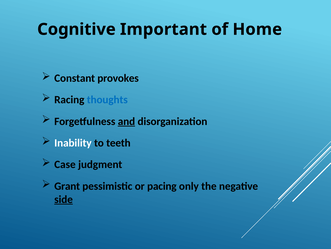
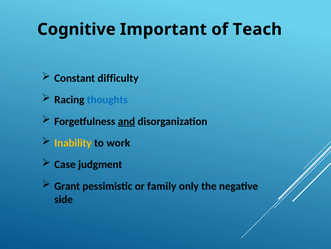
Home: Home -> Teach (257, 29)
provokes: provokes -> difficulty (118, 78)
Inability colour: white -> yellow (73, 143)
teeth: teeth -> work (118, 143)
pacing: pacing -> family (162, 186)
side underline: present -> none (64, 199)
